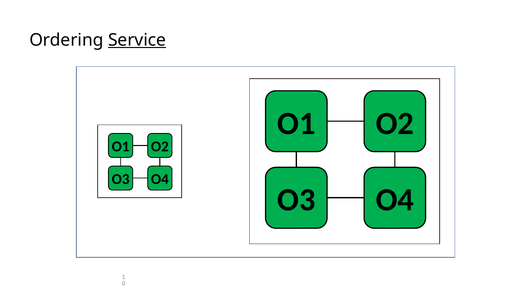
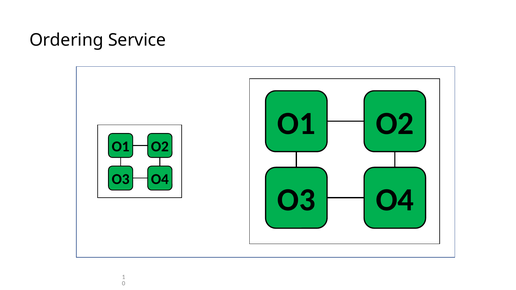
Service underline: present -> none (137, 40)
